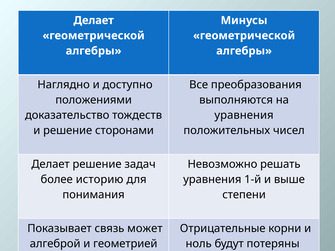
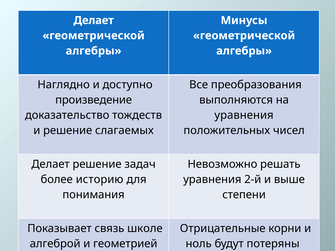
положениями: положениями -> произведение (94, 100)
сторонами: сторонами -> слагаемых (124, 130)
1-й: 1-й -> 2-й (253, 180)
может: может -> школе (145, 229)
